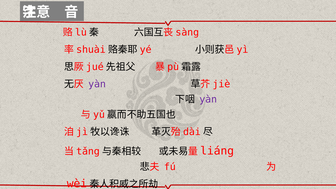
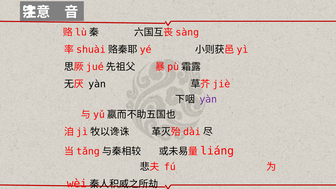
yàn colour: purple -> black (97, 84)
